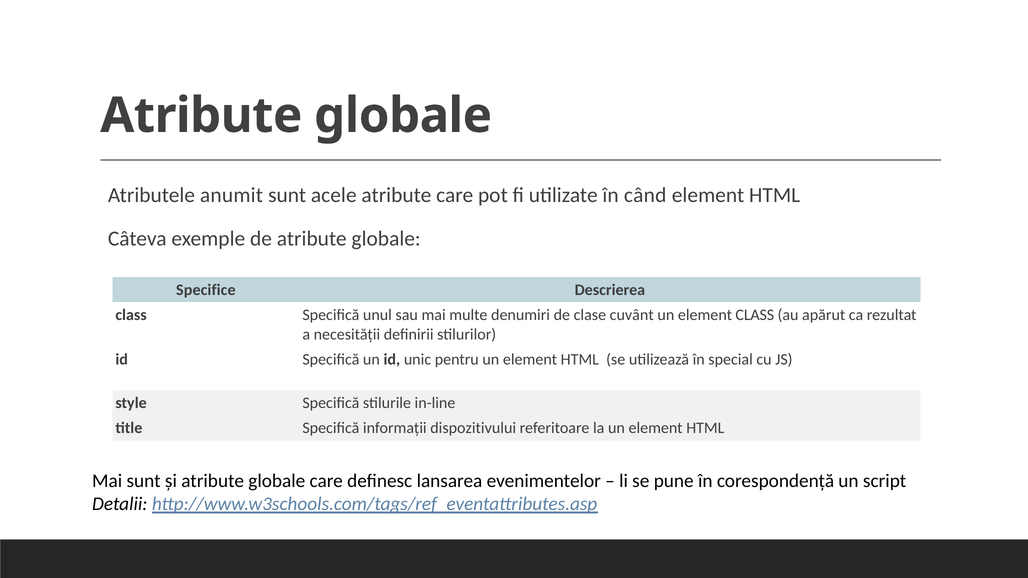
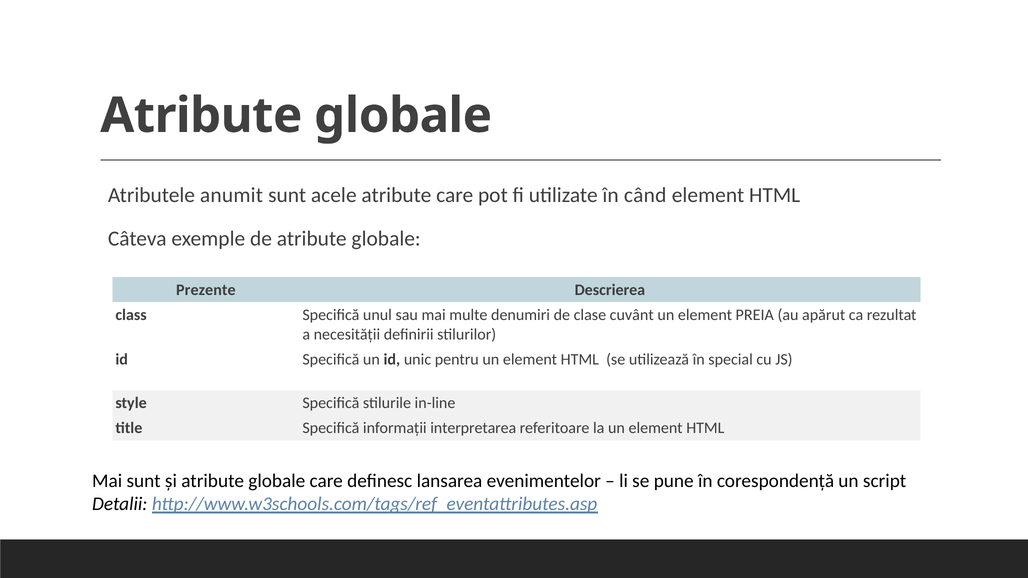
Specifice: Specifice -> Prezente (206, 290)
element CLASS: CLASS -> PREIA (755, 315)
dispozitivului: dispozitivului -> interpretarea (473, 428)
